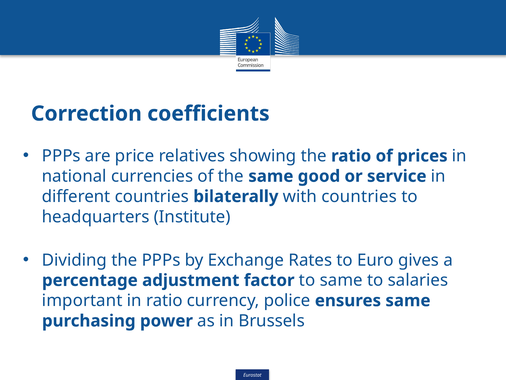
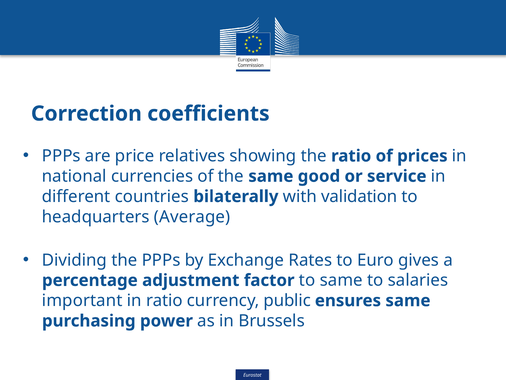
with countries: countries -> validation (359, 196)
Institute: Institute -> Average (192, 216)
police: police -> public (287, 300)
